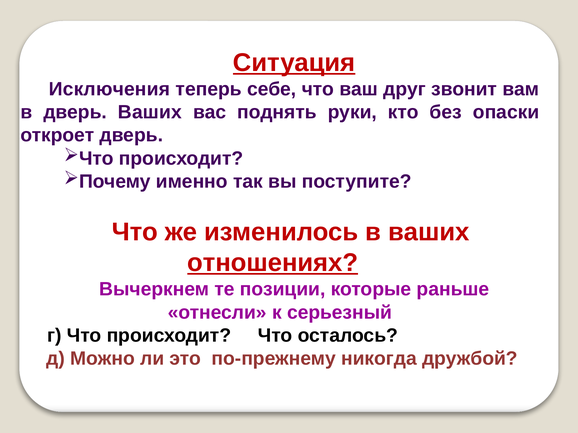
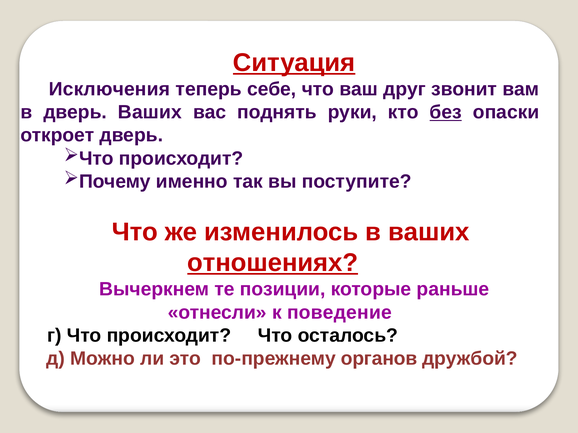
без underline: none -> present (446, 112)
серьезный: серьезный -> поведение (339, 313)
никогда: никогда -> органов (379, 359)
